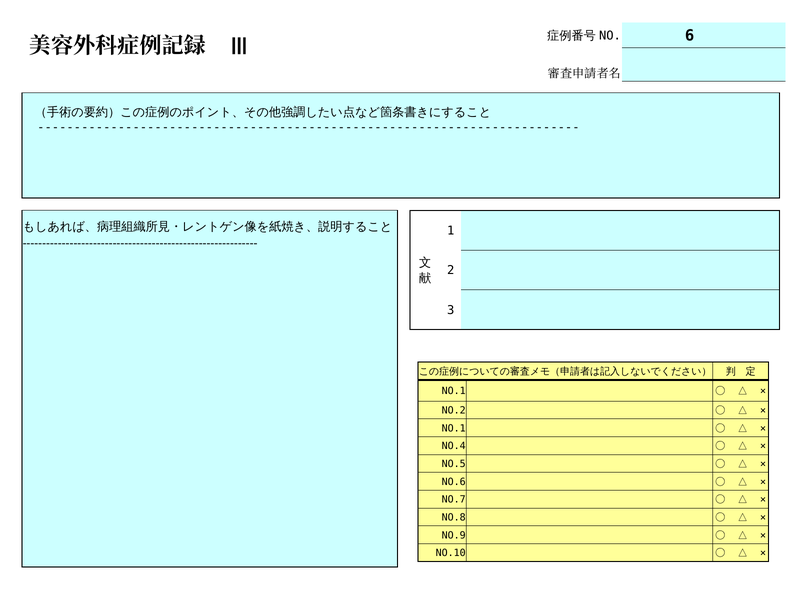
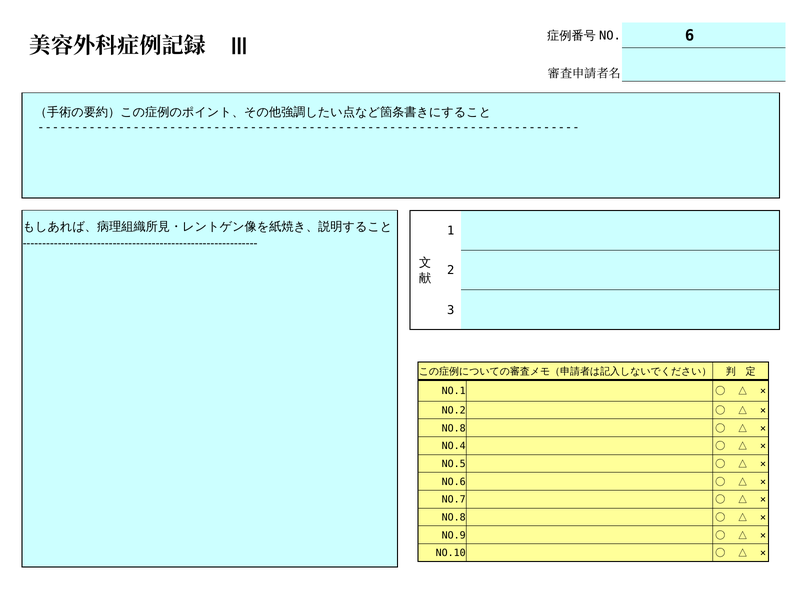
NO.1: NO.1 -> NO.8 (454, 429)
